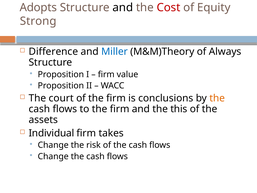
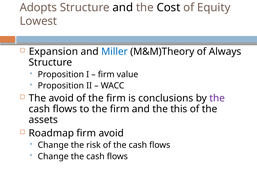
Cost colour: red -> black (168, 7)
Strong: Strong -> Lowest (38, 21)
Difference: Difference -> Expansion (53, 52)
The court: court -> avoid (61, 98)
the colour: orange -> purple (217, 98)
Individual: Individual -> Roadmap (51, 133)
firm takes: takes -> avoid (111, 133)
